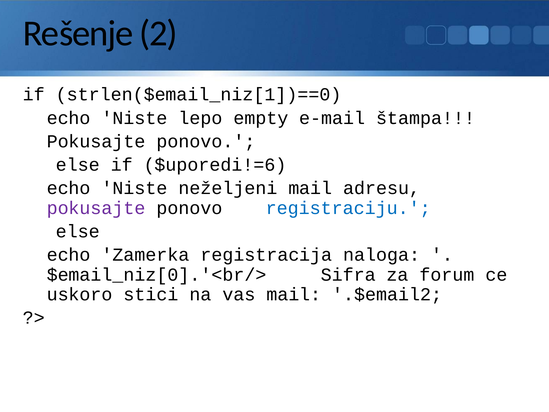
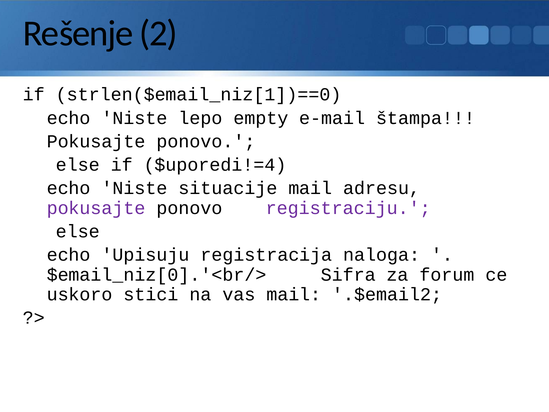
$uporedi!=6: $uporedi!=6 -> $uporedi!=4 (215, 165)
neželjeni: neželjeni -> situacije (228, 188)
registraciju colour: blue -> purple (348, 208)
Zamerka: Zamerka -> Upisuju (146, 255)
